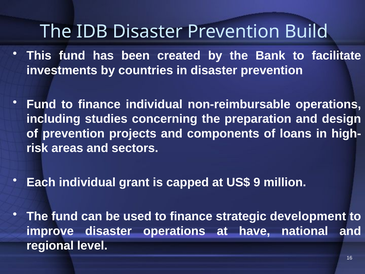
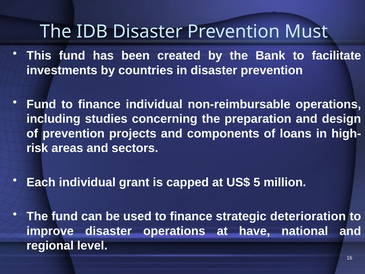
Build: Build -> Must (306, 32)
9: 9 -> 5 (257, 182)
development: development -> deterioration (308, 216)
